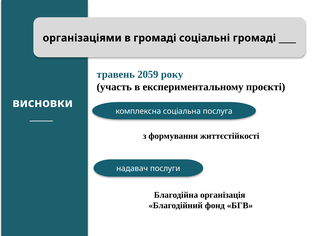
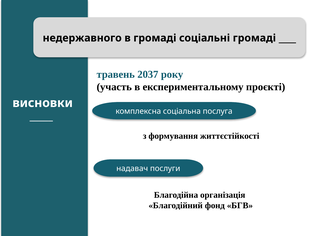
організаціями: організаціями -> недержавного (82, 38)
2059: 2059 -> 2037 (148, 74)
